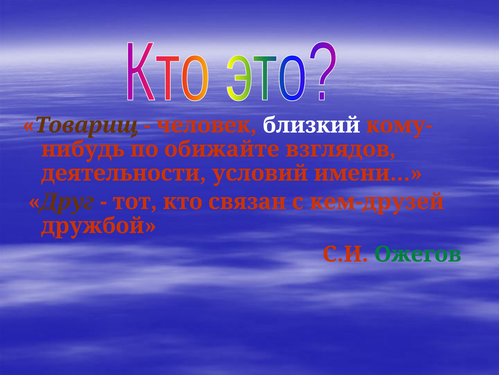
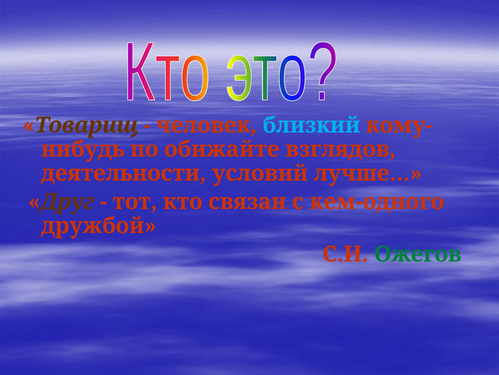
близкий colour: white -> light blue (311, 125)
имени…: имени… -> лучше… (368, 173)
кем-друзей: кем-друзей -> кем-одного (377, 201)
